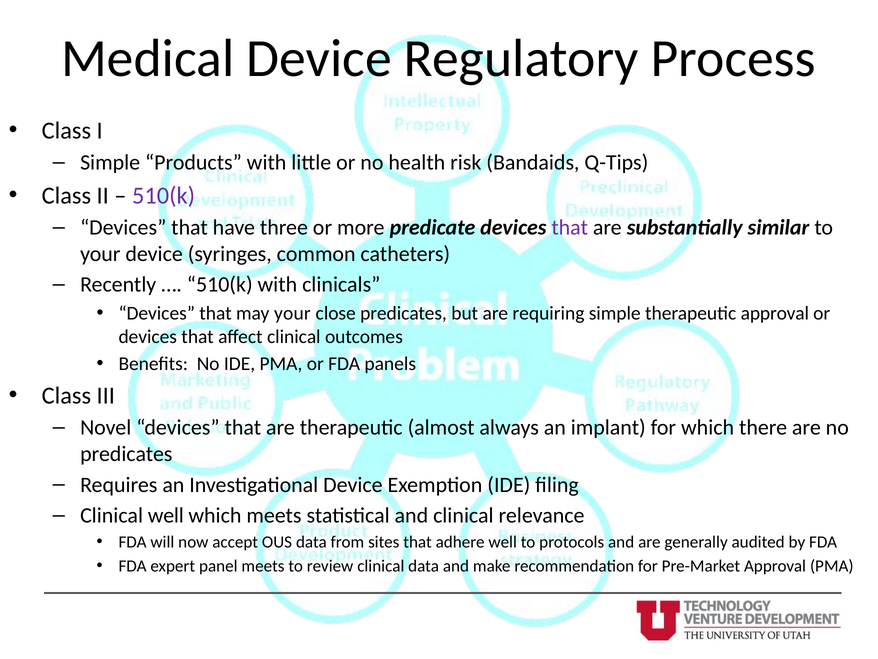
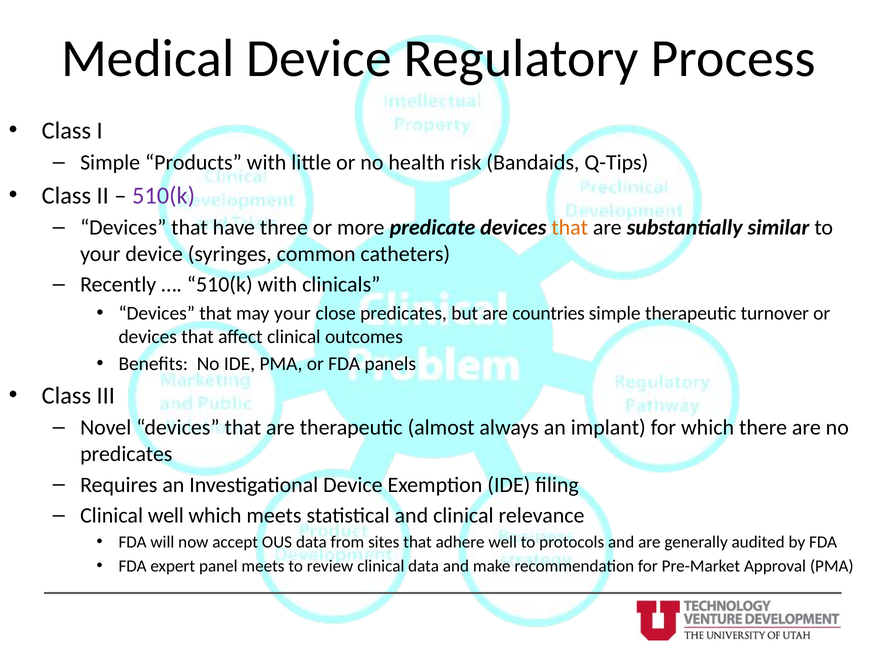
that colour: purple -> orange (570, 227)
requiring: requiring -> countries (549, 313)
therapeutic approval: approval -> turnover (775, 313)
